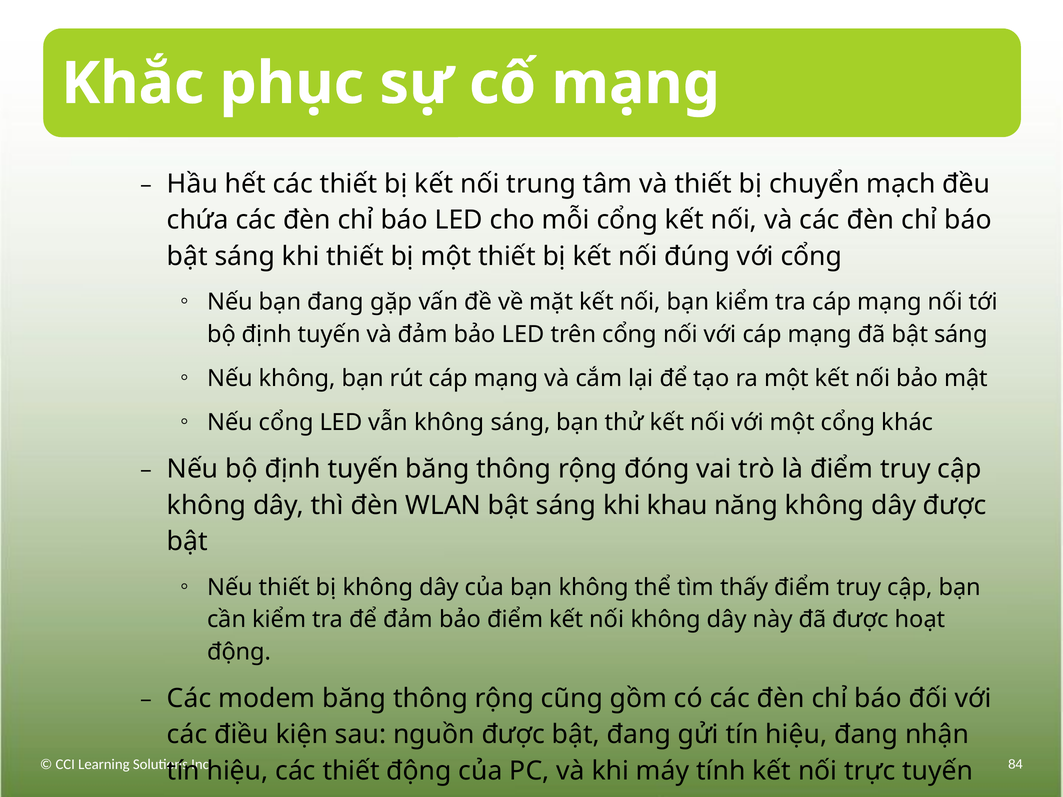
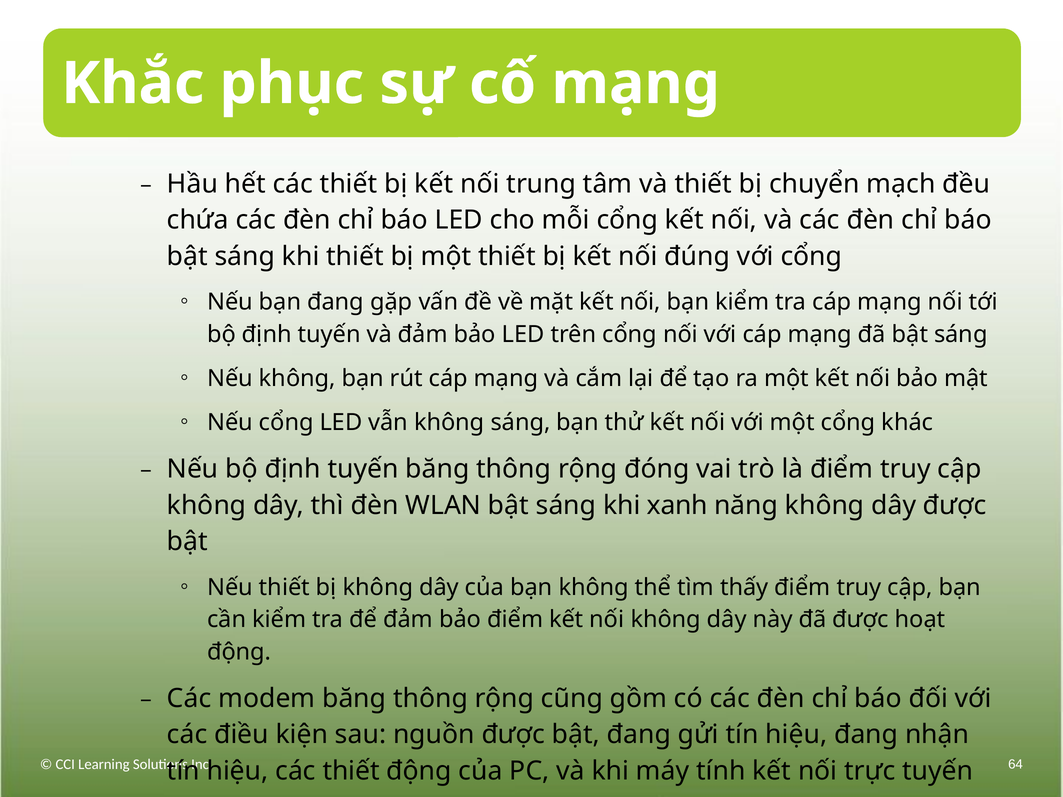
khau: khau -> xanh (677, 505)
84: 84 -> 64 (1016, 765)
